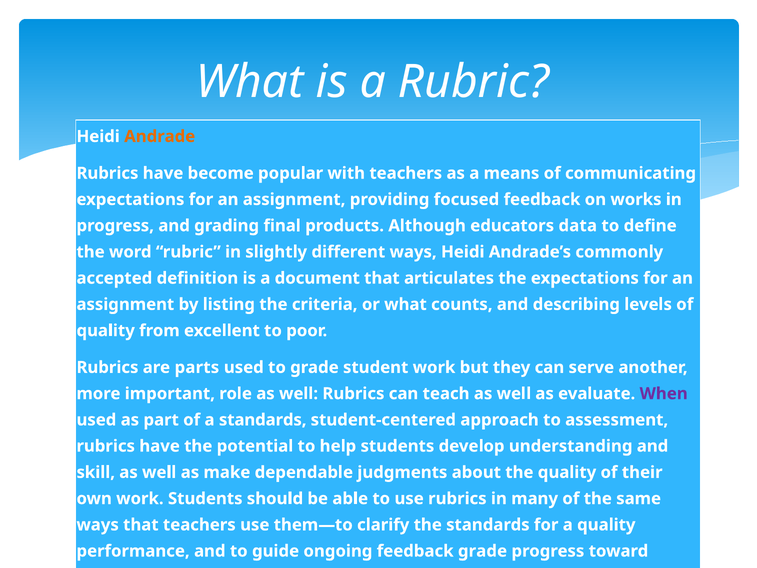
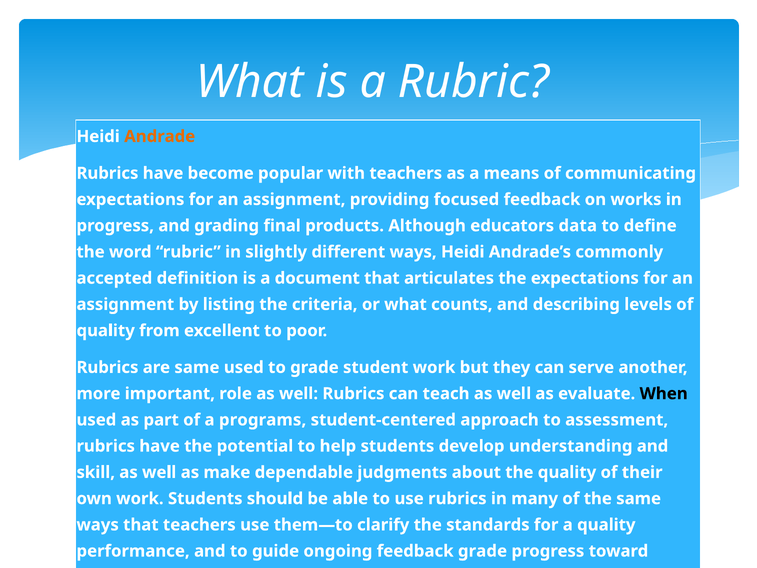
are parts: parts -> same (197, 367)
When colour: purple -> black (664, 393)
a standards: standards -> programs (263, 420)
